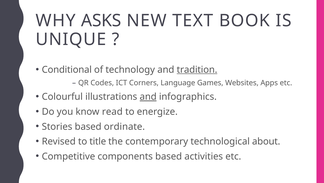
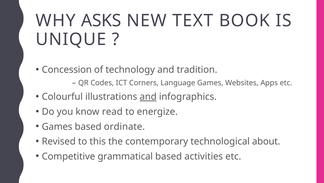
Conditional: Conditional -> Concession (67, 69)
tradition underline: present -> none (197, 69)
Stories: Stories -> Games (57, 126)
title: title -> this (98, 141)
components: components -> grammatical (125, 156)
